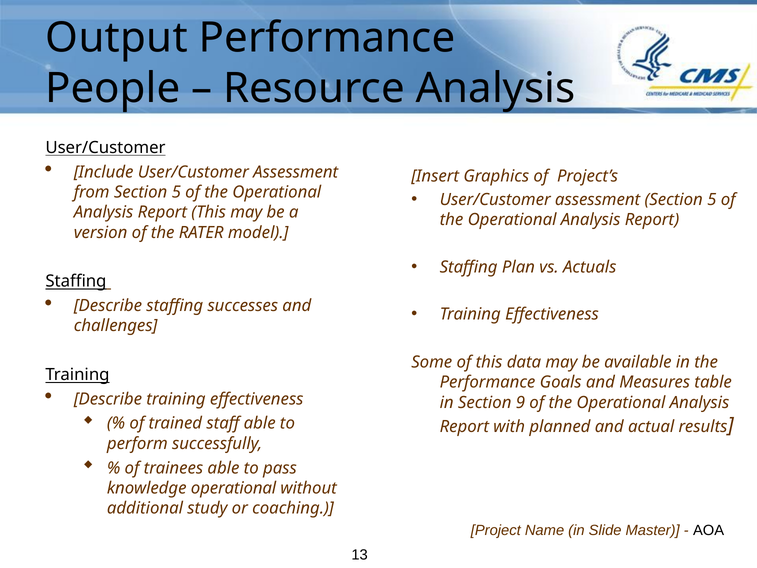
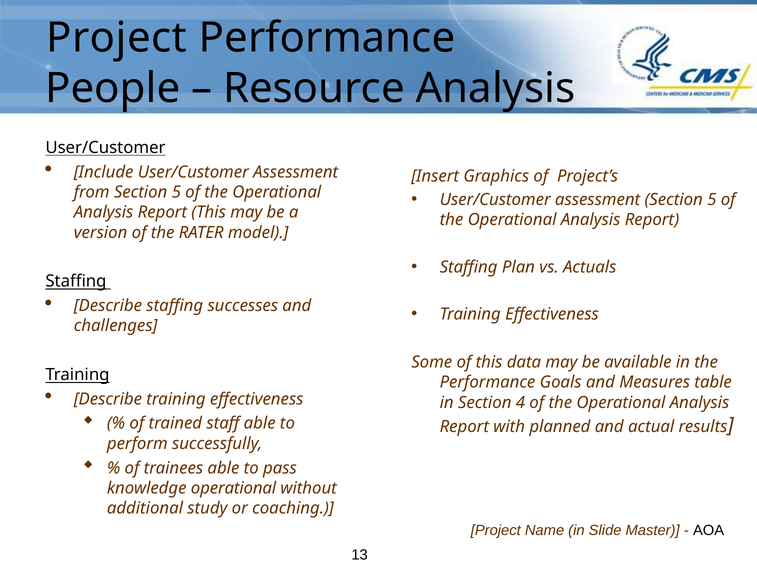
Output: Output -> Project (117, 38)
9: 9 -> 4 (520, 402)
